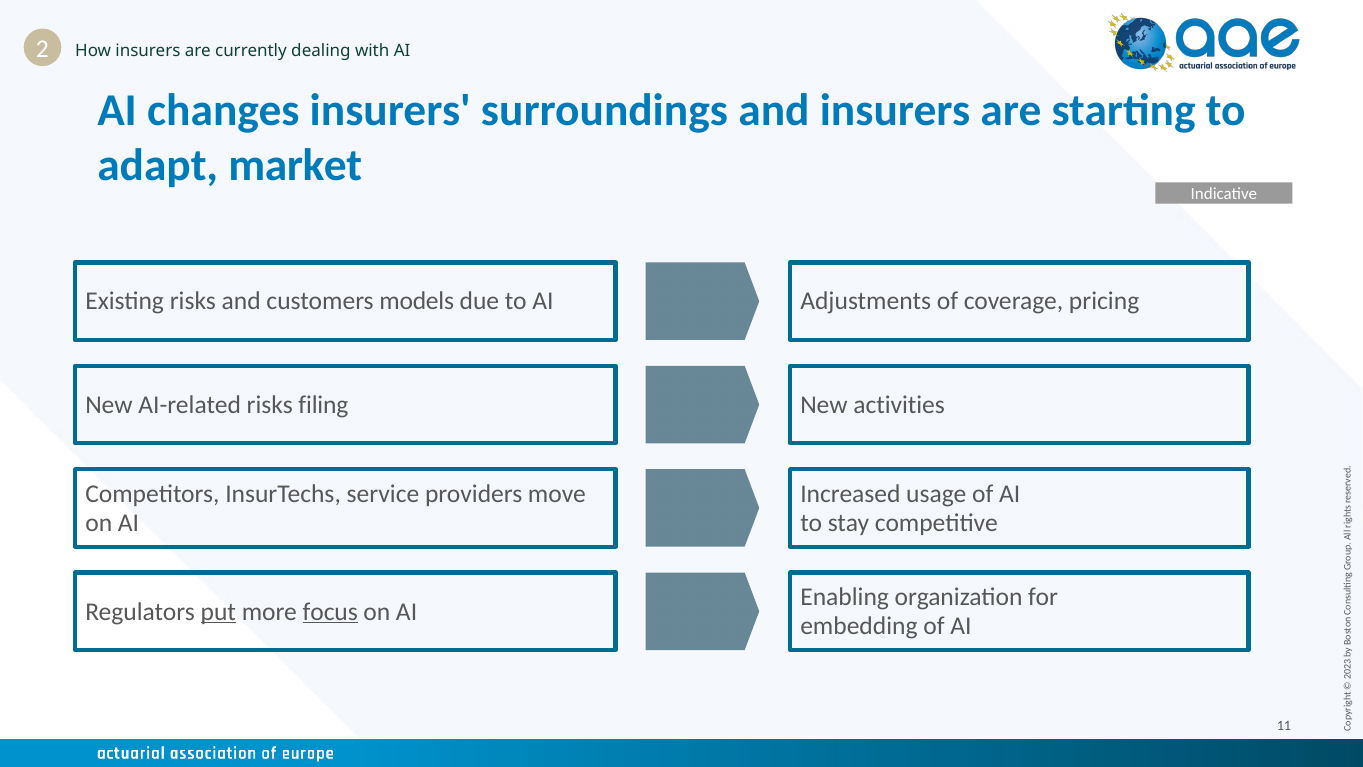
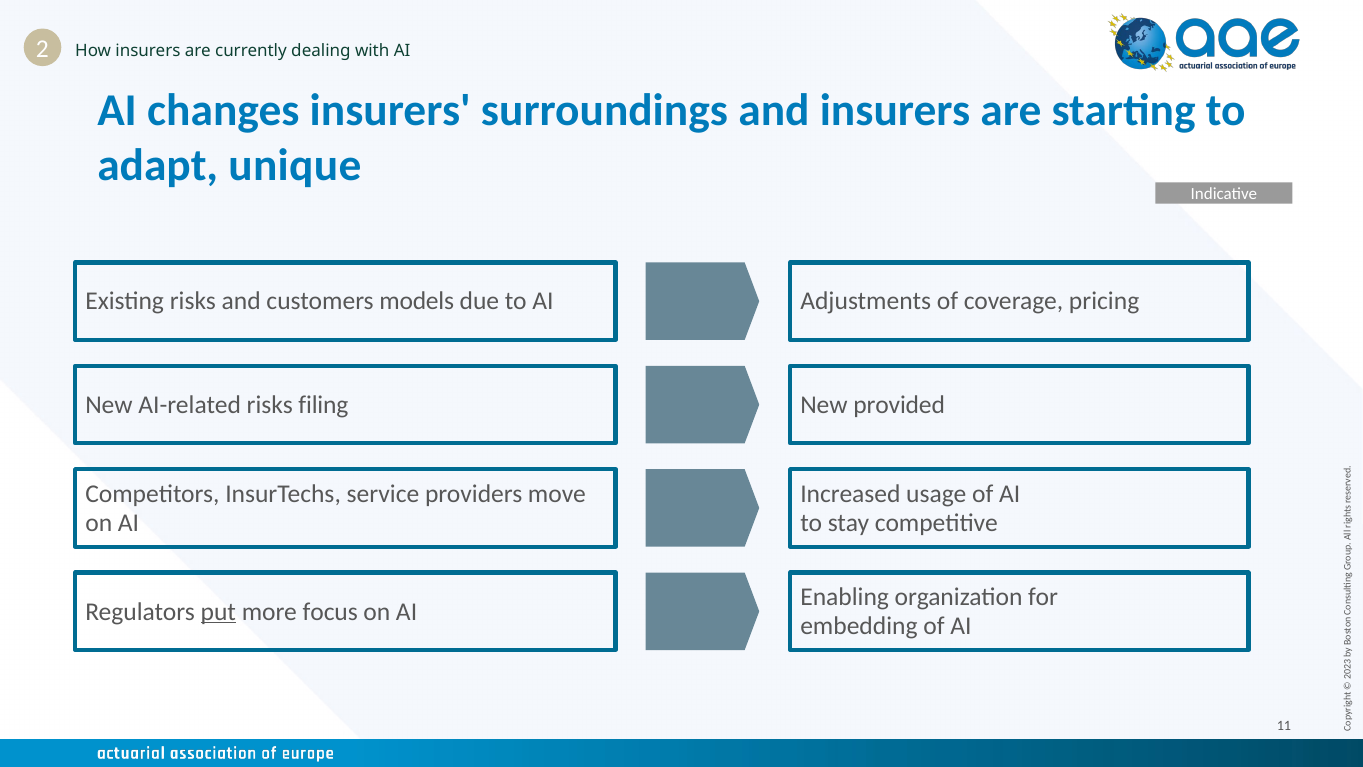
market: market -> unique (295, 165)
activities: activities -> provided (899, 405)
focus underline: present -> none (330, 611)
